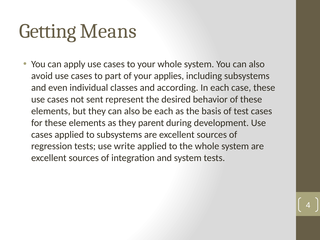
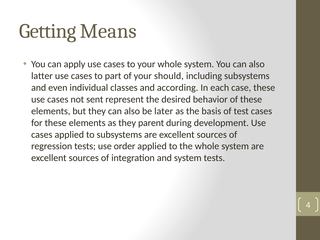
avoid: avoid -> latter (42, 76)
applies: applies -> should (169, 76)
be each: each -> later (164, 111)
write: write -> order (125, 146)
